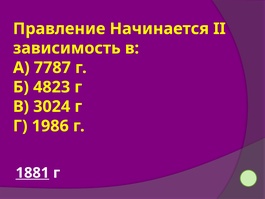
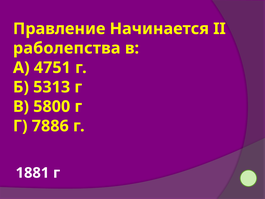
зависимость: зависимость -> раболепства (67, 48)
7787: 7787 -> 4751 (52, 68)
4823: 4823 -> 5313 (52, 87)
3024: 3024 -> 5800 (52, 106)
1986: 1986 -> 7886 (50, 126)
1881 underline: present -> none (32, 173)
